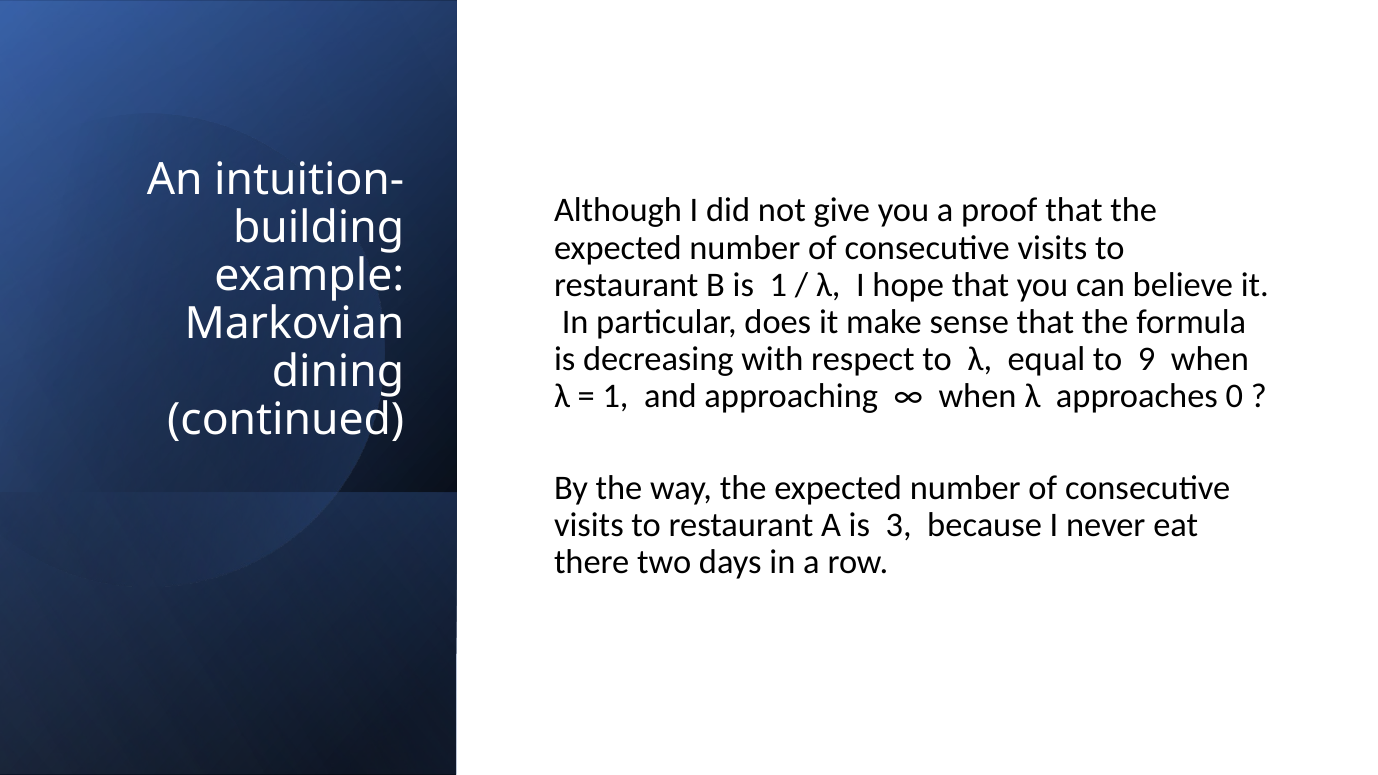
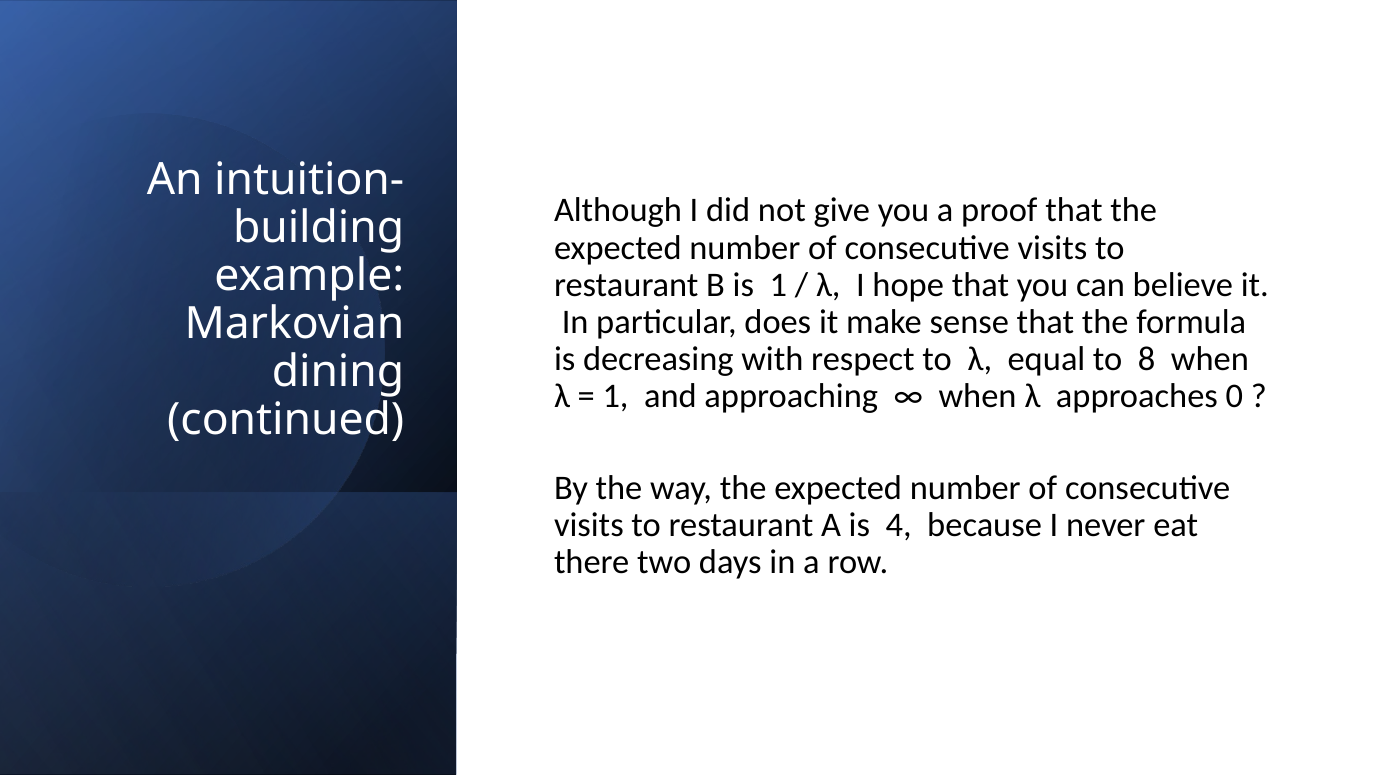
9: 9 -> 8 (1147, 359)
3: 3 -> 4 (899, 525)
